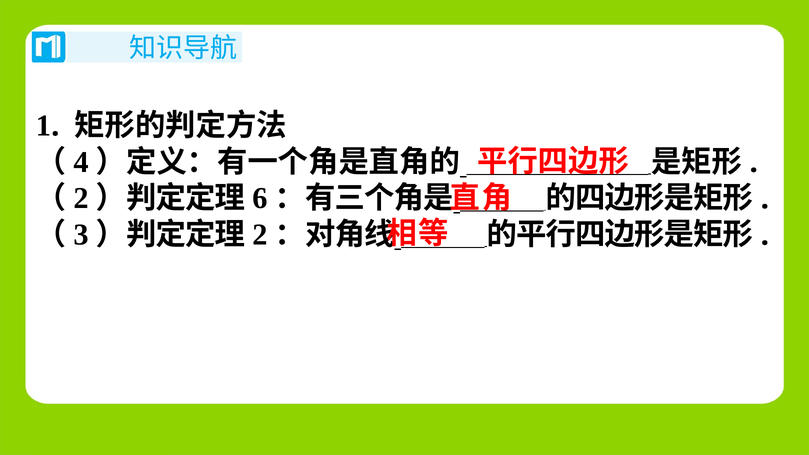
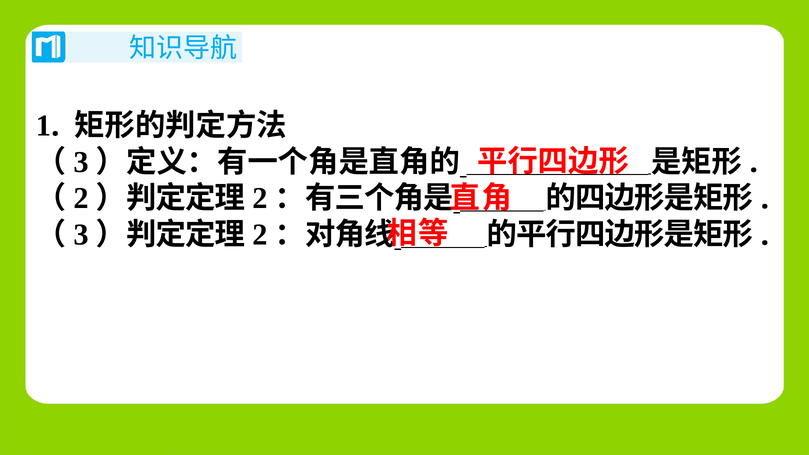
4: 4 -> 3 (81, 162)
6: 6 -> 2 (260, 198)
